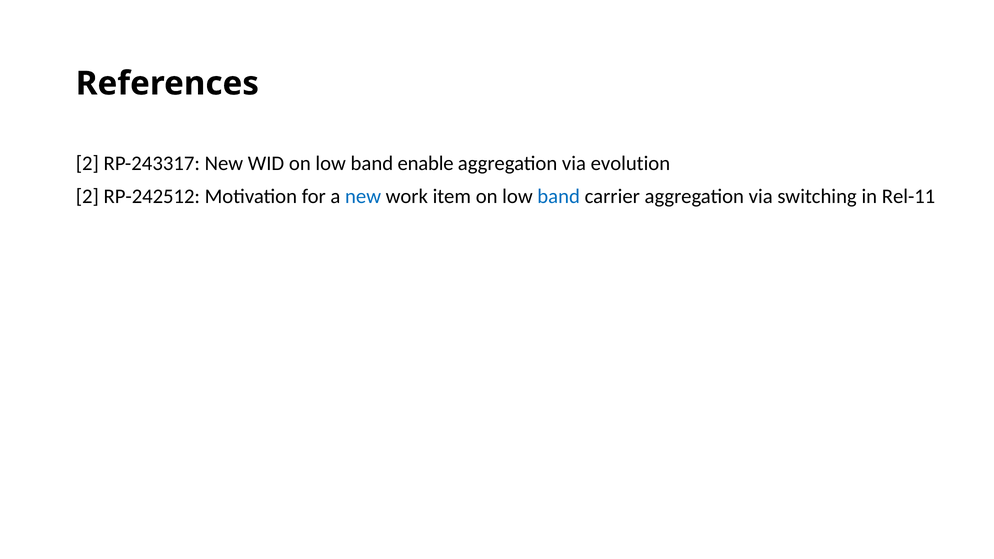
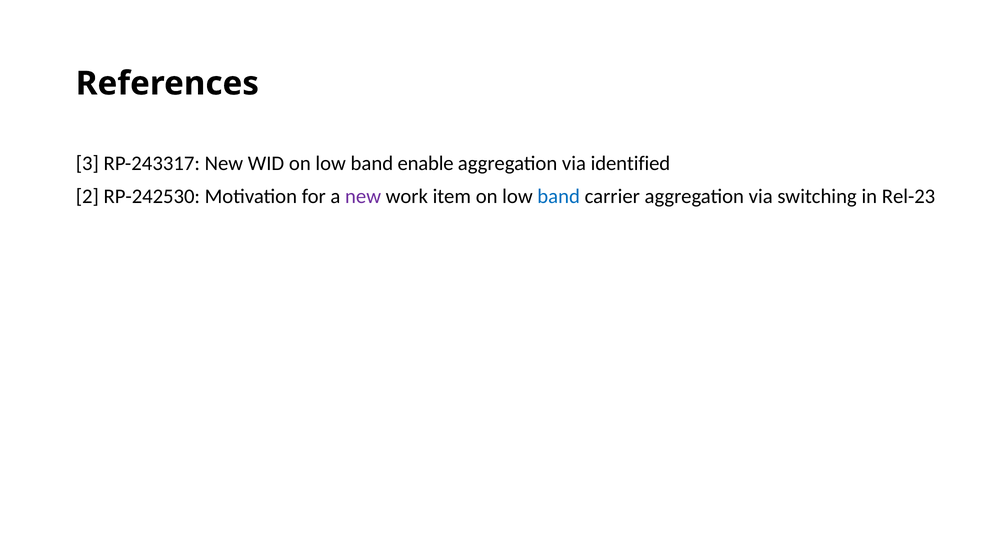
2: 2 -> 3 (87, 164)
evolution: evolution -> identified (630, 164)
RP-242512: RP-242512 -> RP-242530 (152, 196)
new colour: blue -> purple (363, 196)
Rel-11: Rel-11 -> Rel-23 (909, 196)
